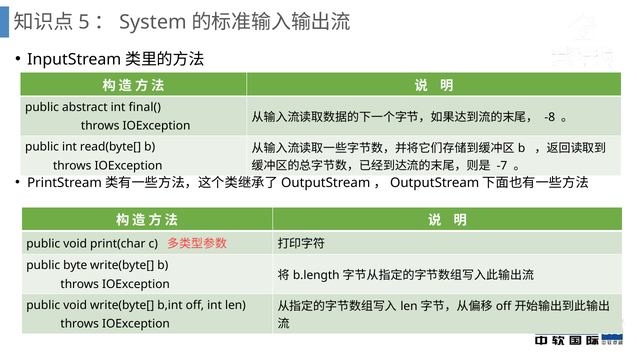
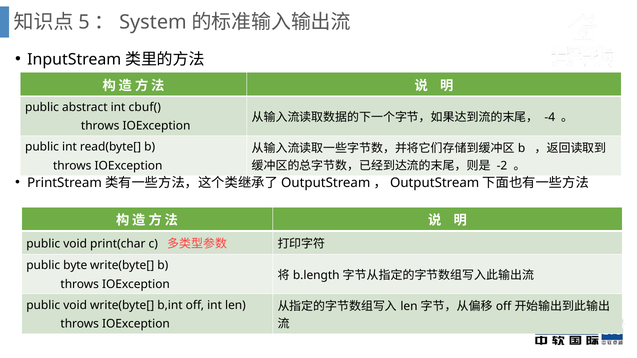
final(: final( -> cbuf( (145, 108)
-8: -8 -> -4 (550, 117)
-7: -7 -> -2 (502, 166)
